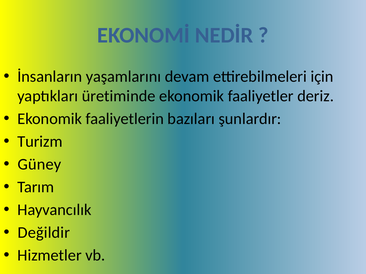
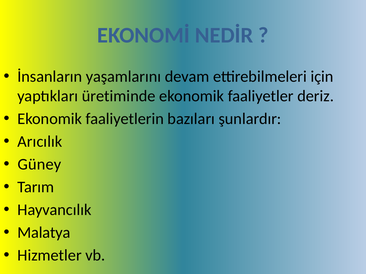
Turizm: Turizm -> Arıcılık (40, 142)
Değildir: Değildir -> Malatya (44, 233)
